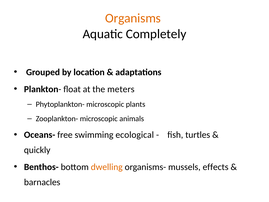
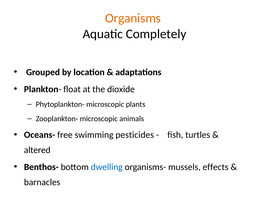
meters: meters -> dioxide (121, 89)
ecological: ecological -> pesticides (135, 135)
quickly: quickly -> altered (37, 150)
dwelling colour: orange -> blue (107, 167)
